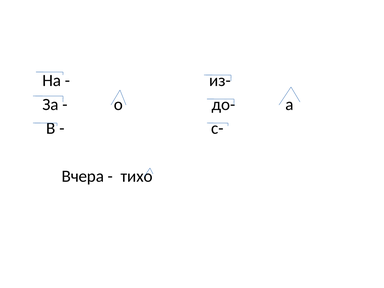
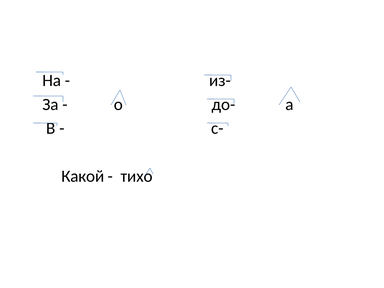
Вчера: Вчера -> Какой (83, 176)
